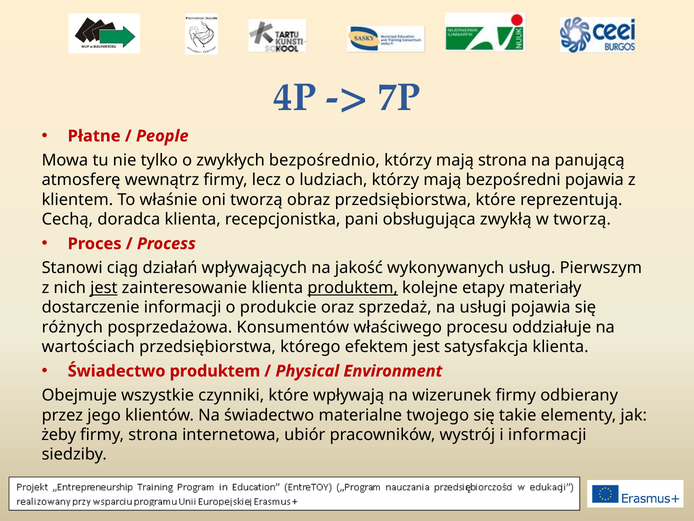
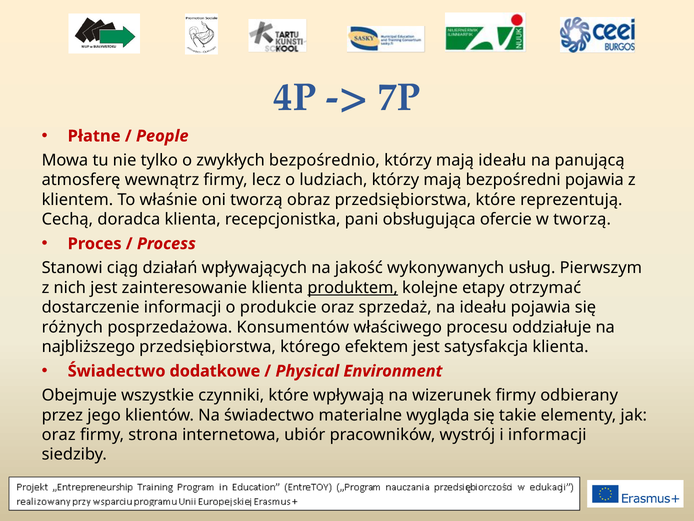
mają strona: strona -> ideału (502, 160)
zwykłą: zwykłą -> ofercie (506, 219)
jest underline: present -> none (104, 287)
materiały: materiały -> otrzymać (545, 287)
na usługi: usługi -> ideału (483, 307)
wartościach: wartościach -> najbliższego (88, 346)
Świadectwo produktem: produktem -> dodatkowe (215, 371)
twojego: twojego -> wygląda (438, 415)
żeby: żeby -> oraz (59, 434)
